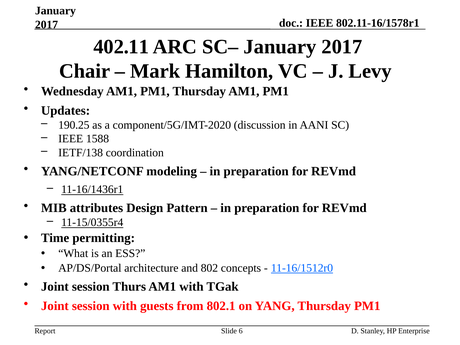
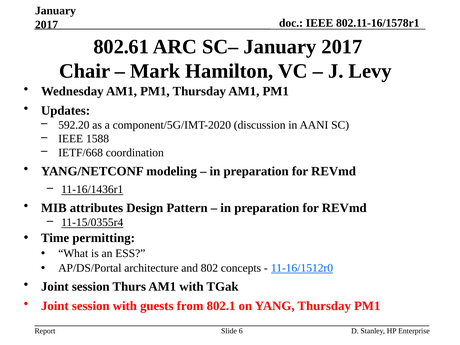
402.11: 402.11 -> 802.61 (121, 47)
190.25: 190.25 -> 592.20 (74, 125)
IETF/138: IETF/138 -> IETF/668 (81, 153)
